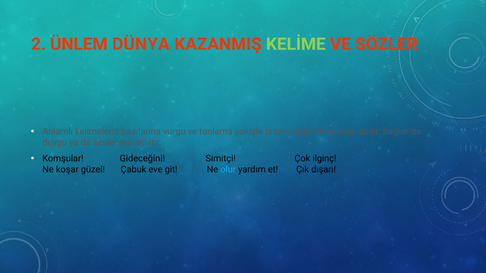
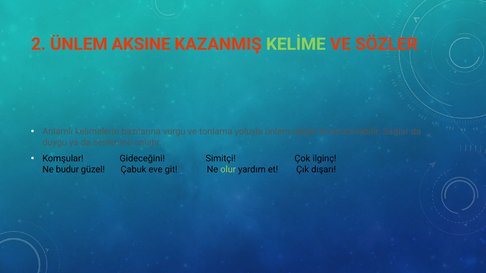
DÜNYA: DÜNYA -> AKSINE (141, 44)
koşar: koşar -> budur (67, 170)
olur colour: light blue -> light green (228, 170)
